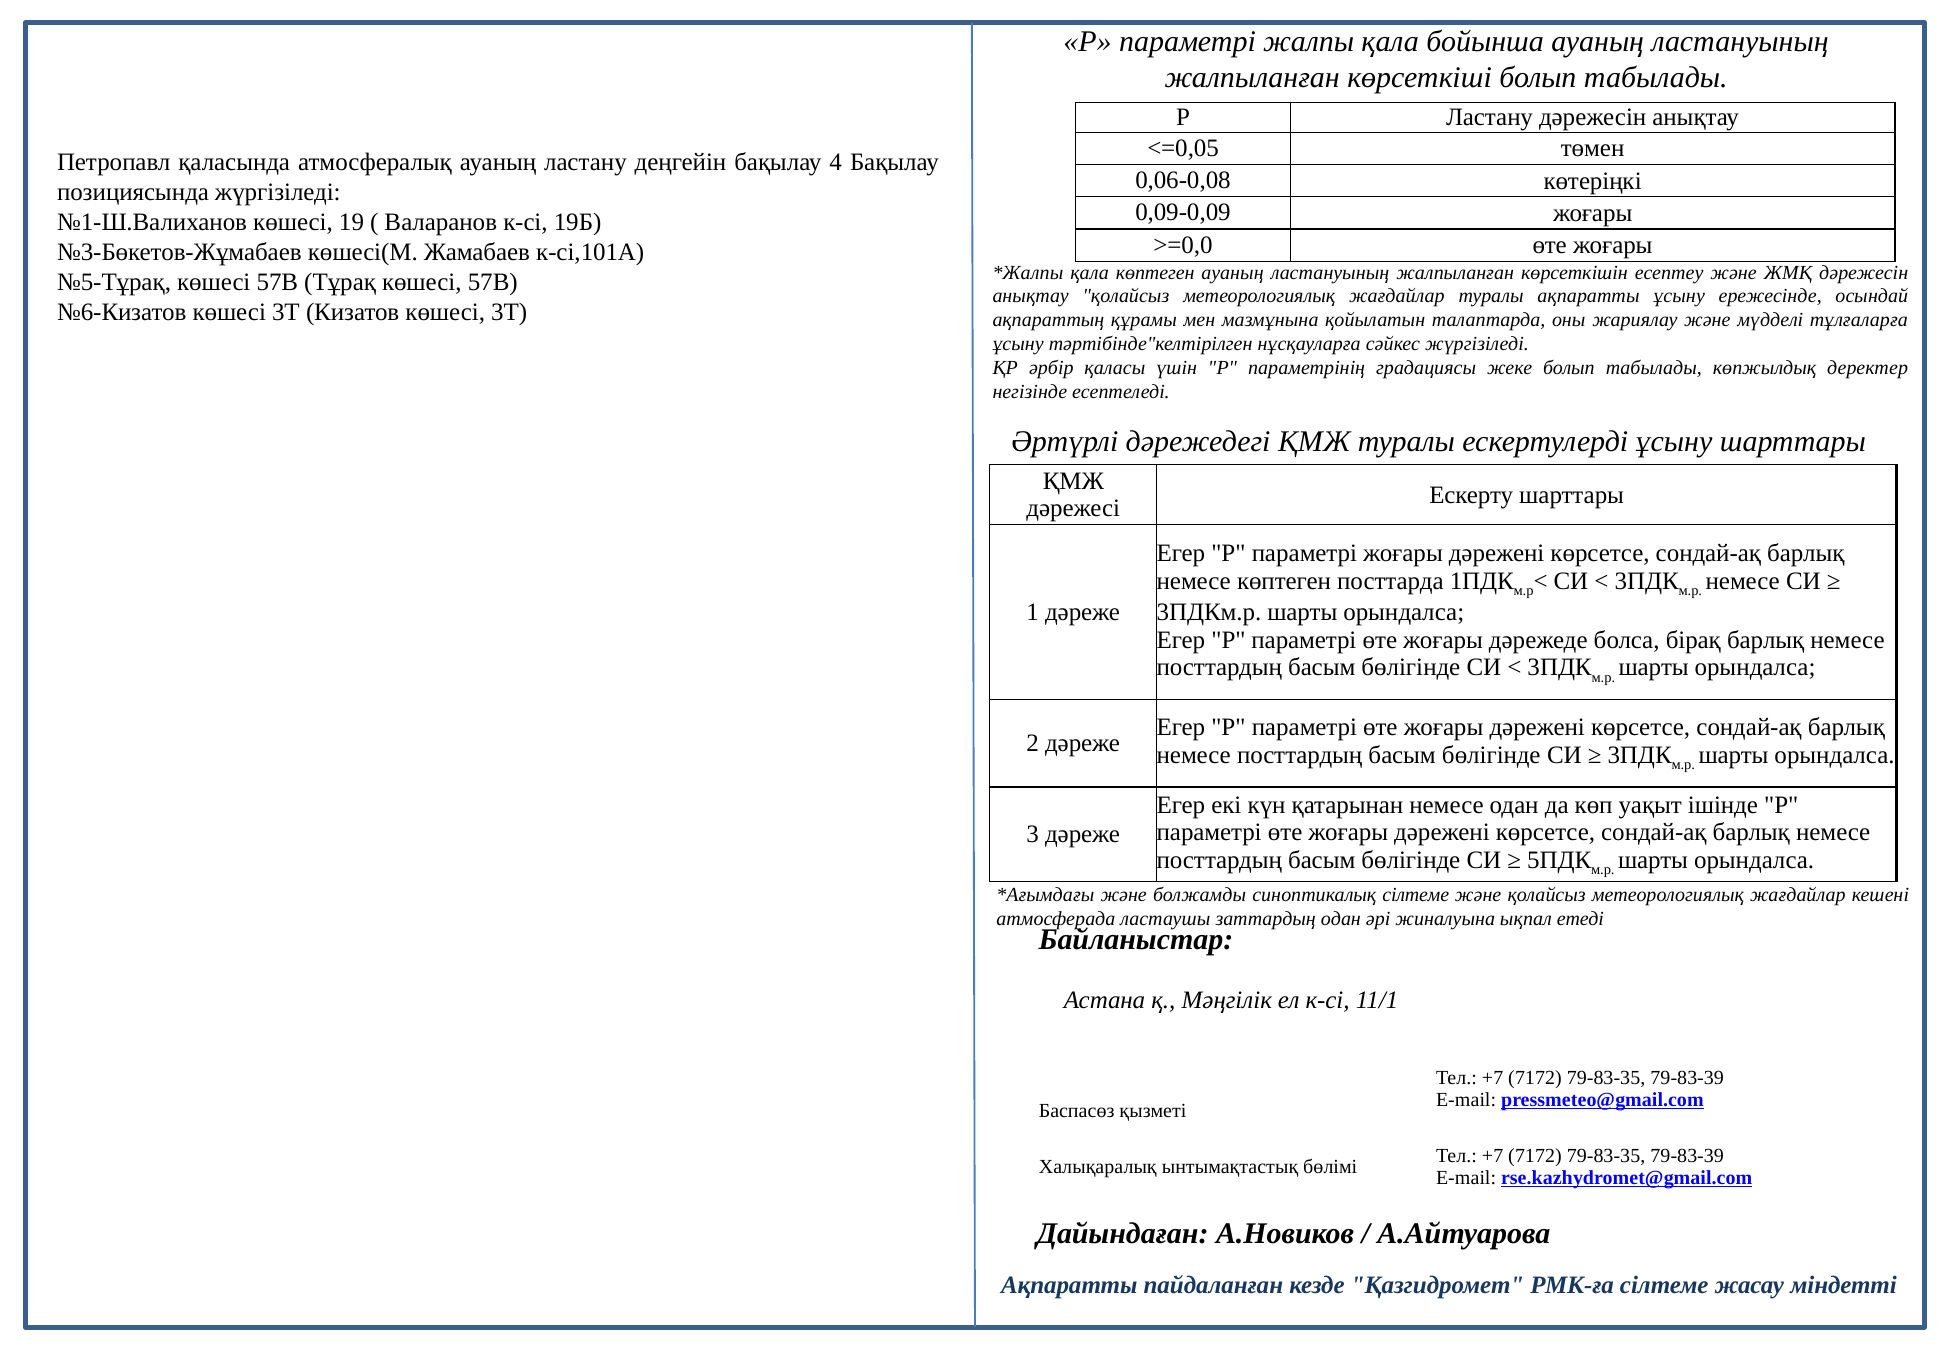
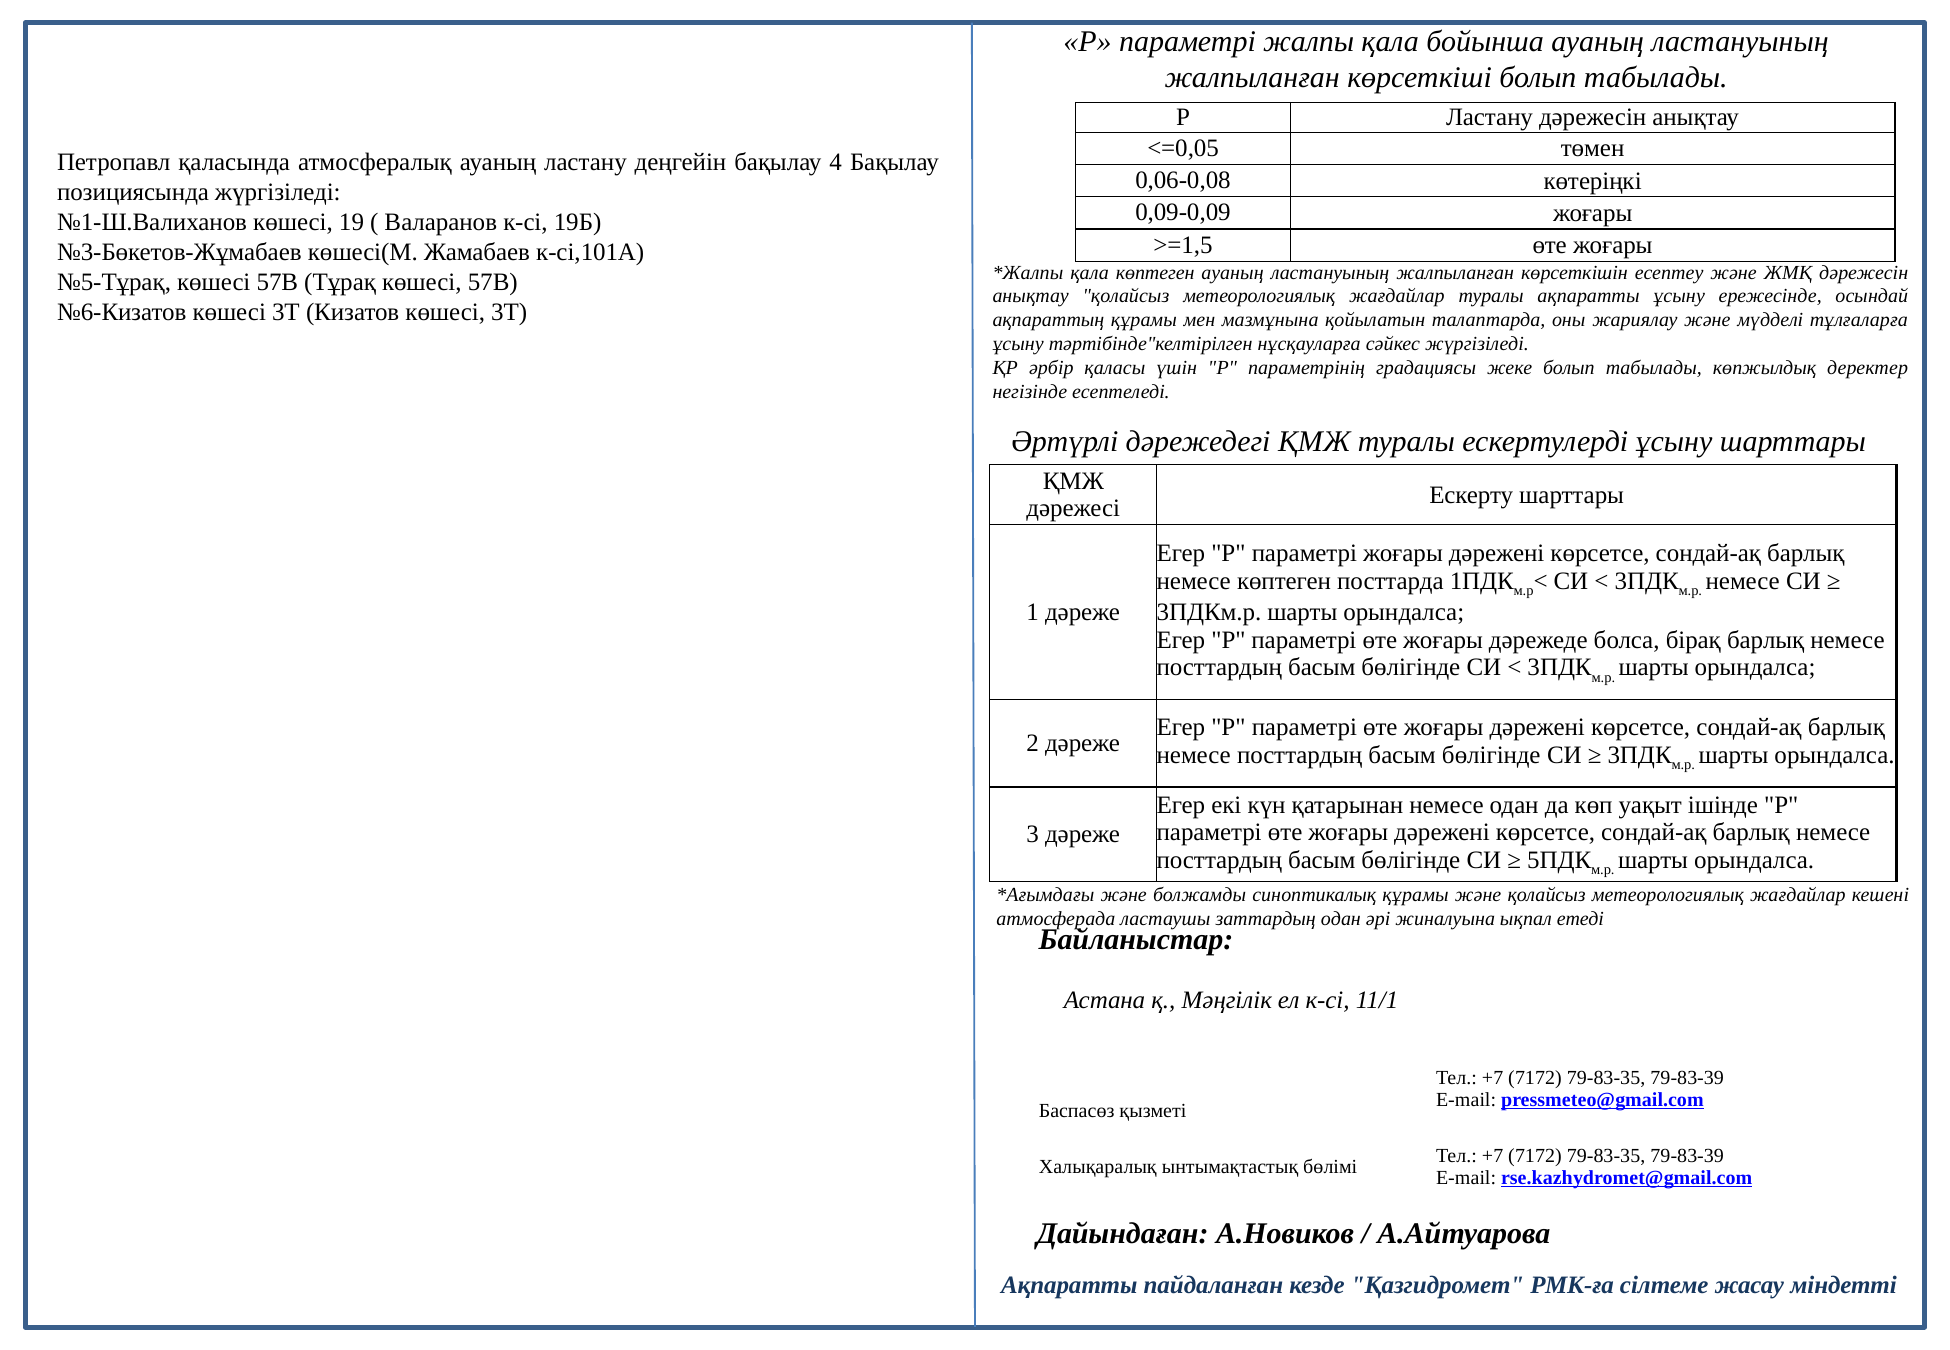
>=0,0: >=0,0 -> >=1,5 (1183, 245)
синоптикалық сілтеме: сілтеме -> құрамы (1416, 895)
